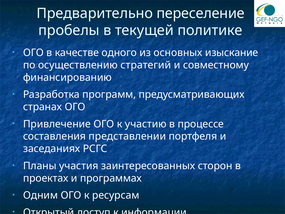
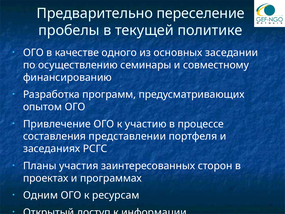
изыскание: изыскание -> заседании (232, 53)
стратегий: стратегий -> семинары (146, 65)
странах: странах -> опытом (43, 107)
